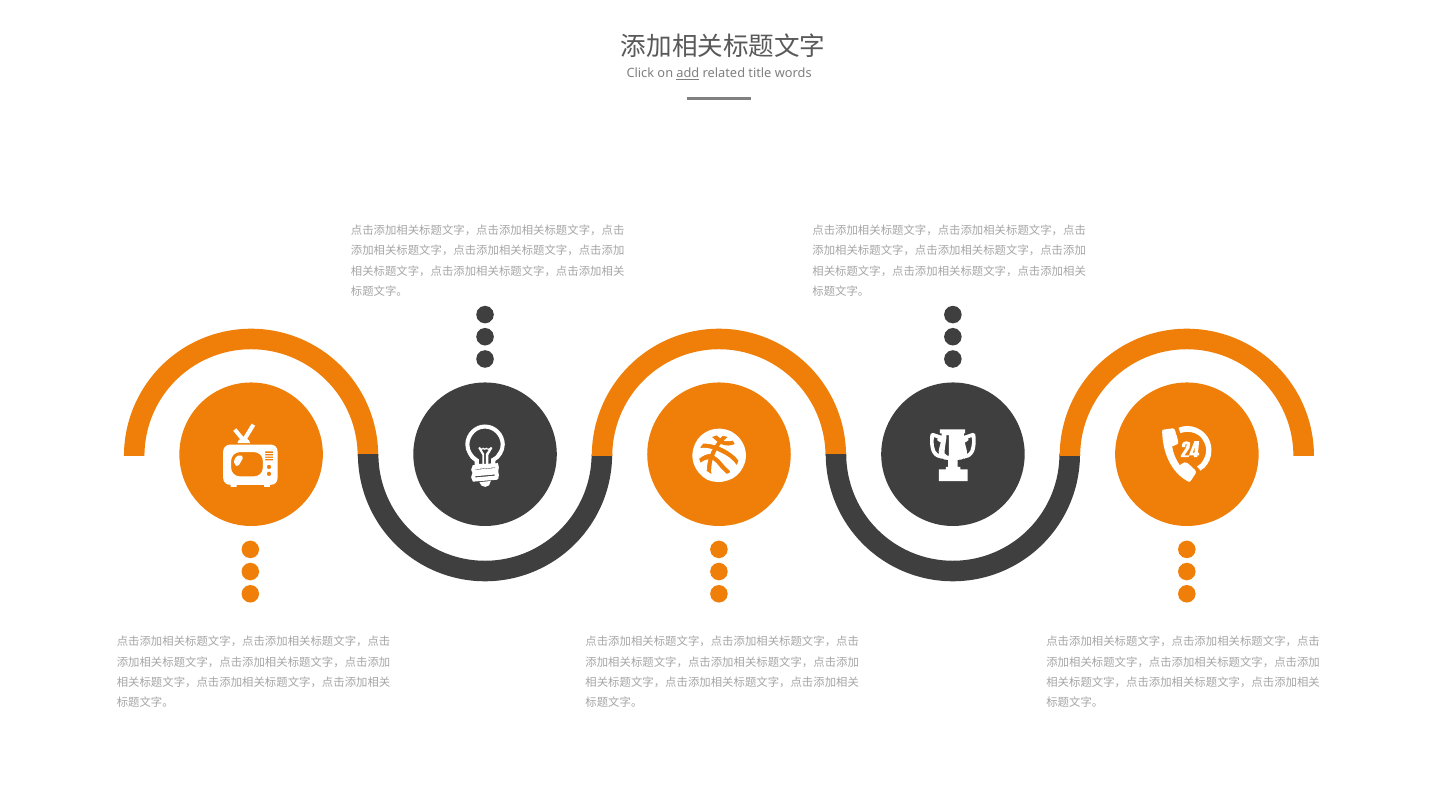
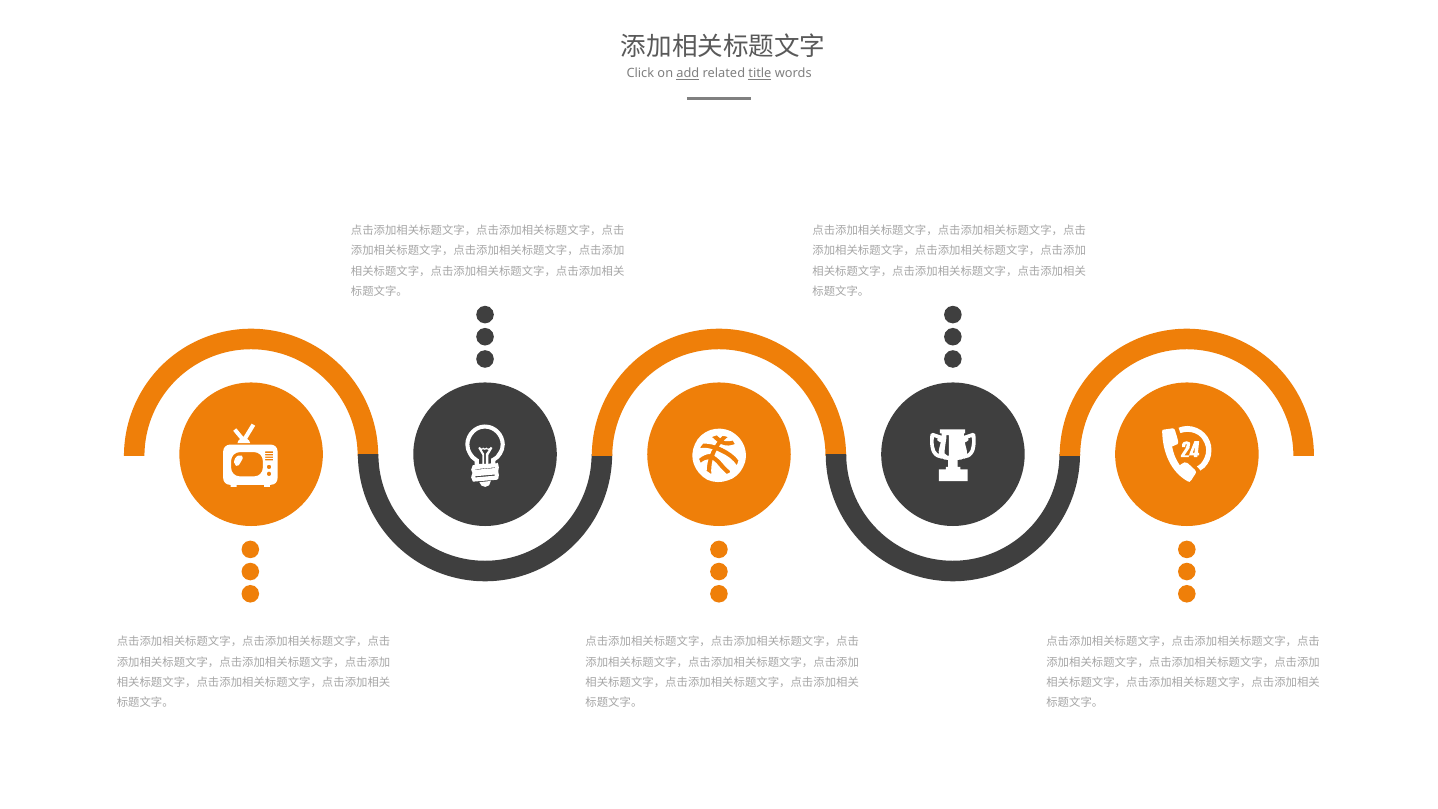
title underline: none -> present (760, 74)
